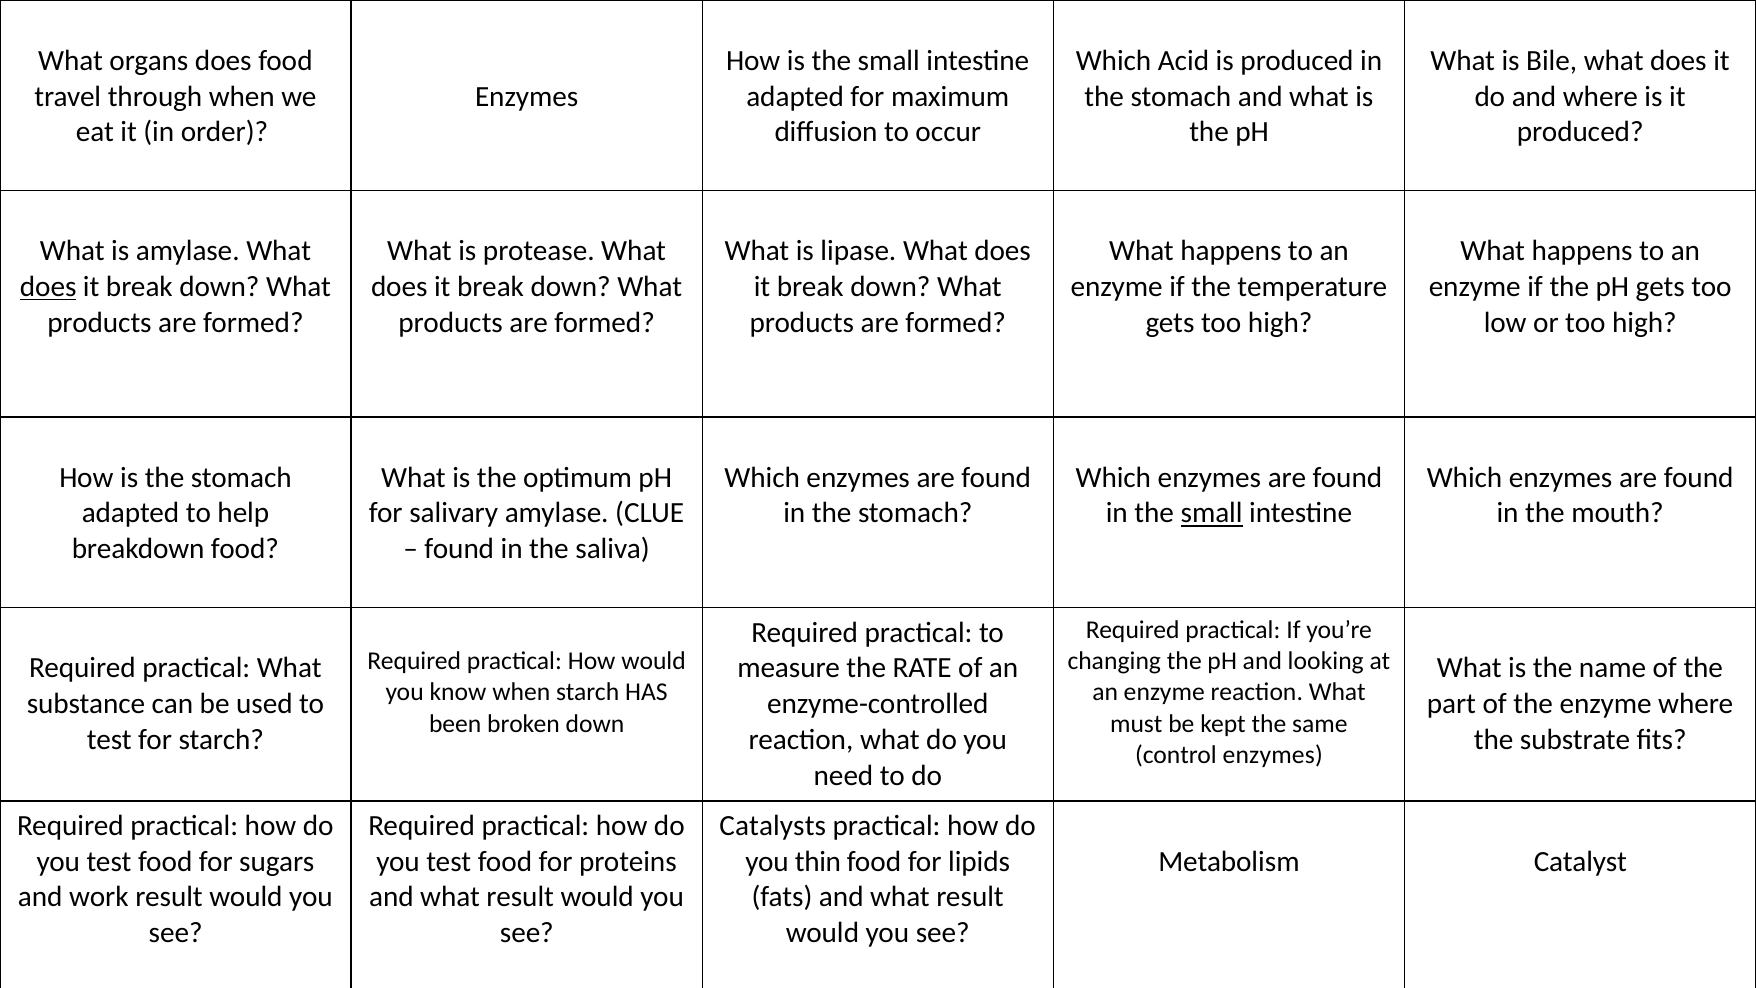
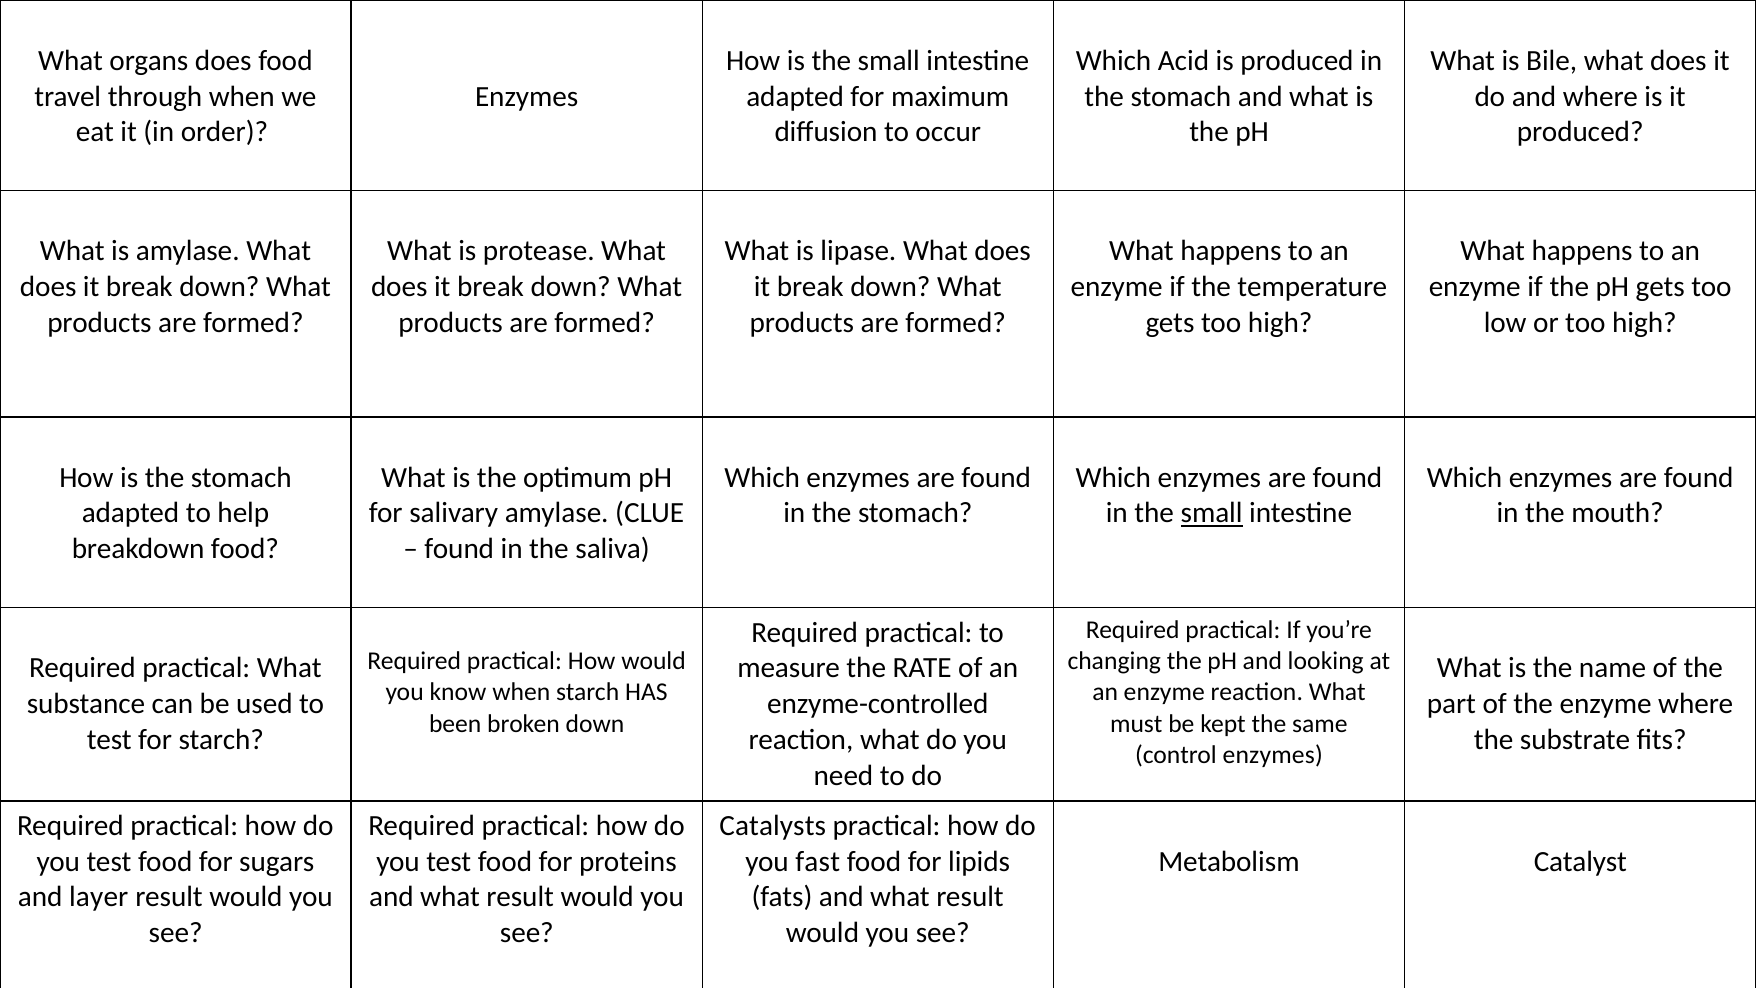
does underline: present -> none (48, 287)
thin: thin -> fast (818, 861)
work: work -> layer (99, 897)
